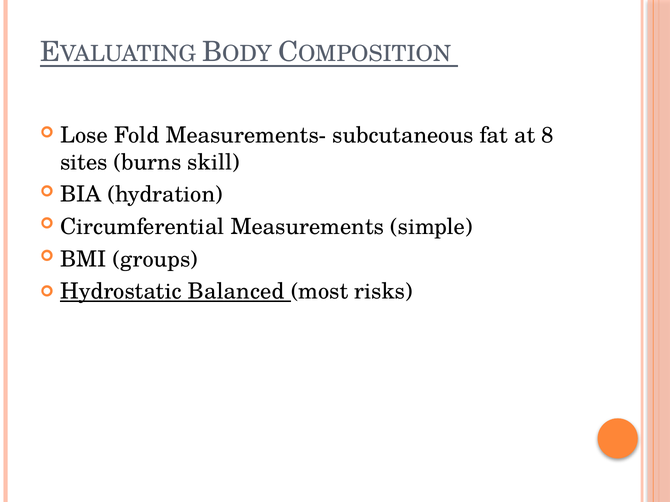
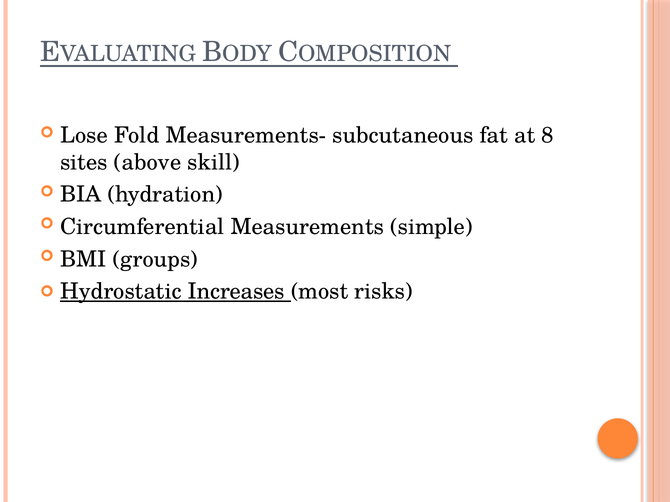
burns: burns -> above (148, 162)
Balanced: Balanced -> Increases (236, 292)
